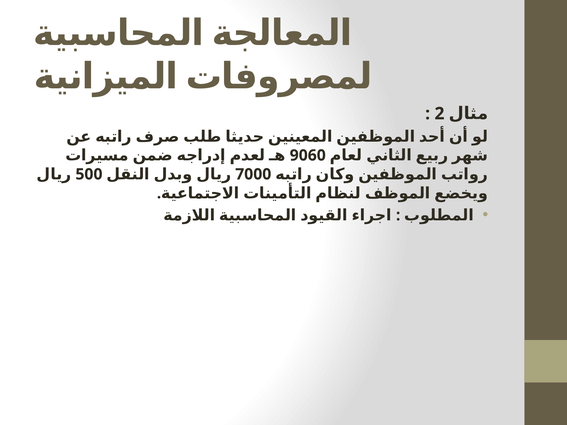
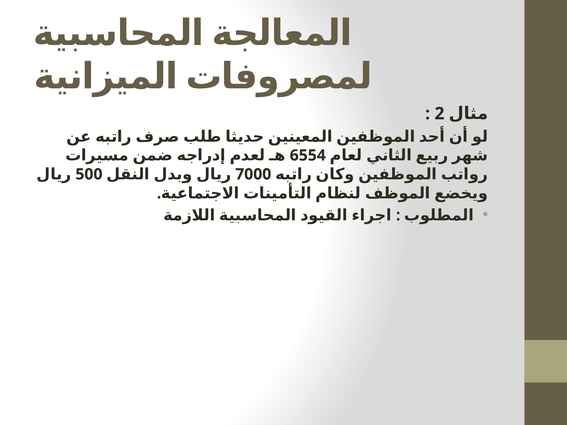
9060: 9060 -> 6554 (308, 155)
